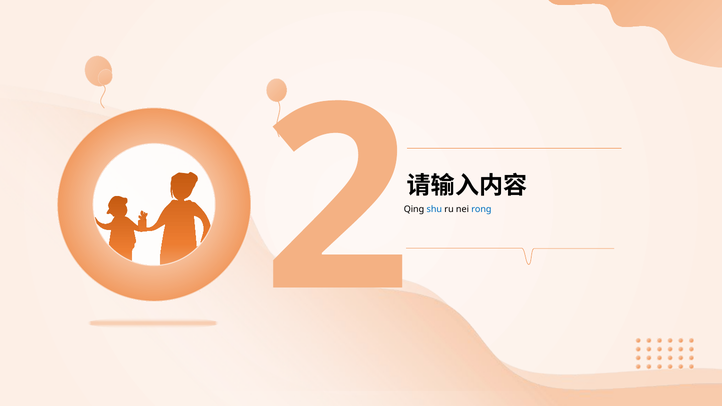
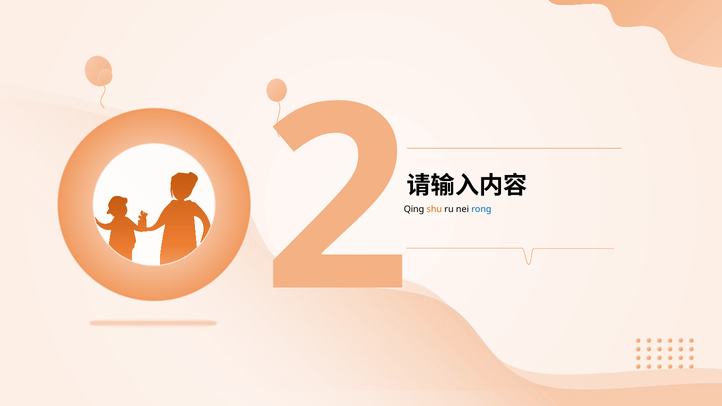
shu colour: blue -> orange (434, 209)
